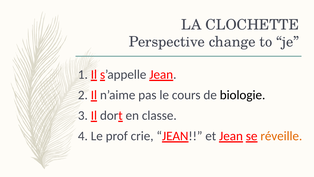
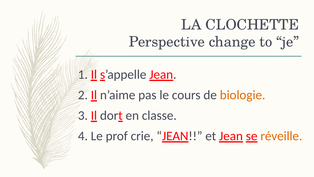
biologie colour: black -> orange (243, 95)
